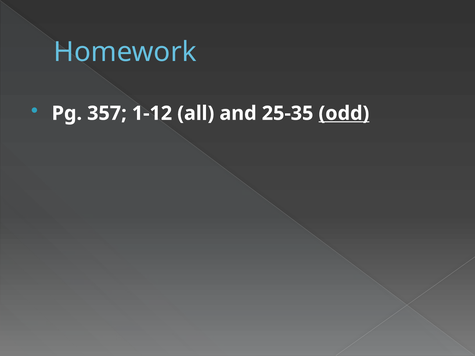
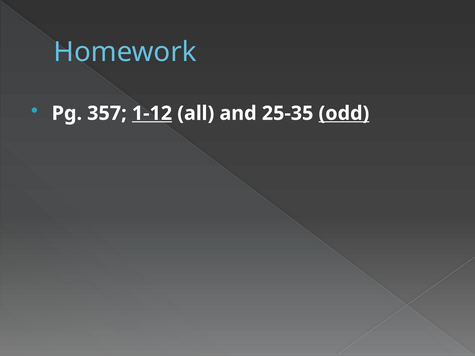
1-12 underline: none -> present (152, 113)
